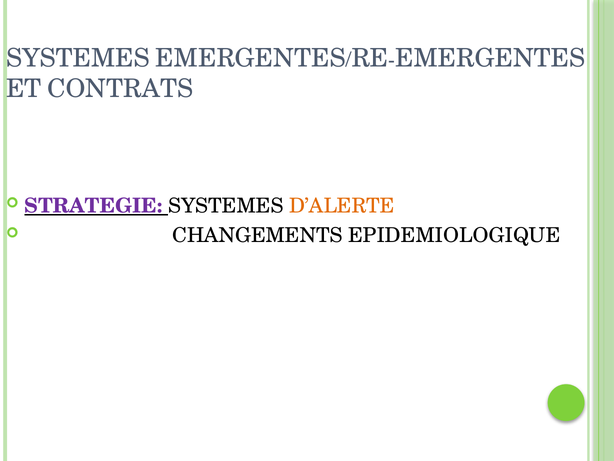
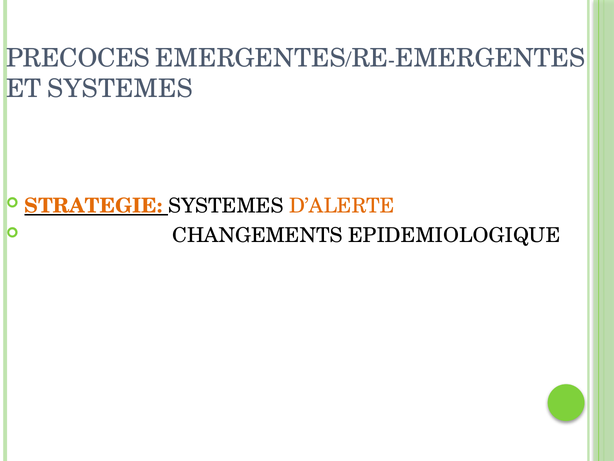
SYSTEMES: SYSTEMES -> PRECOCES (78, 58)
ET CONTRATS: CONTRATS -> SYSTEMES (120, 89)
STRATEGIE colour: purple -> orange (93, 206)
